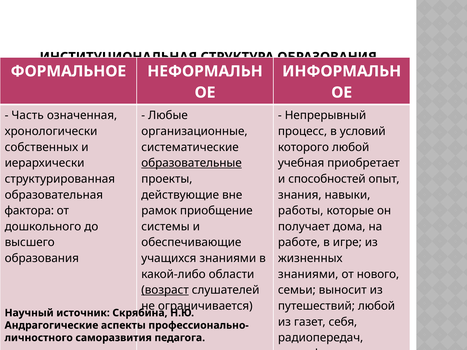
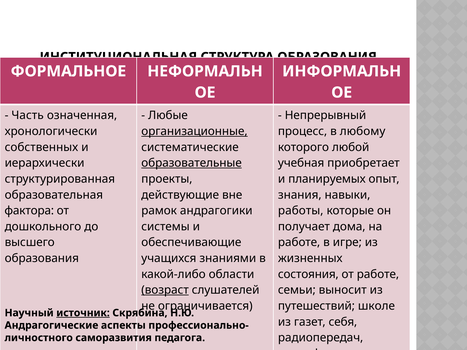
организационные underline: none -> present (194, 131)
условий: условий -> любому (363, 131)
способностей: способностей -> планируемых (327, 179)
приобщение: приобщение -> андрагогики (216, 211)
знаниями: знаниями -> состояния (308, 274)
от нового: нового -> работе (378, 274)
путешествий любой: любой -> школе (376, 306)
источник underline: none -> present (83, 313)
